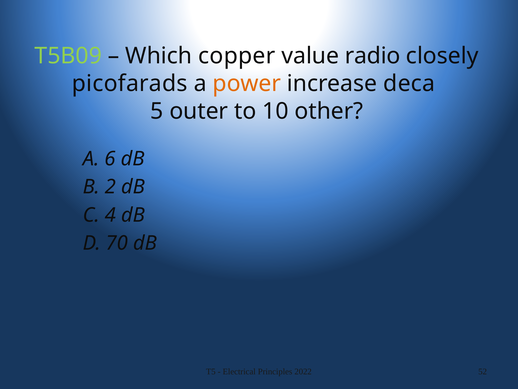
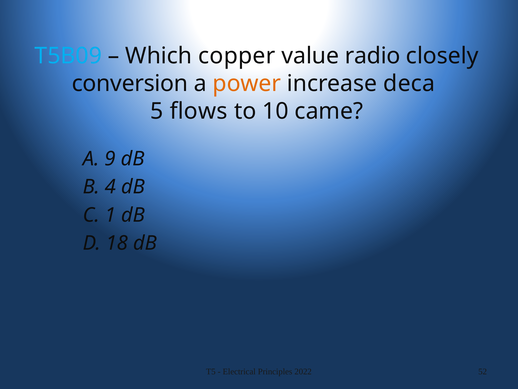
T5B09 colour: light green -> light blue (68, 56)
picofarads: picofarads -> conversion (130, 84)
outer: outer -> flows (199, 111)
other: other -> came (329, 111)
6: 6 -> 9 (110, 158)
2: 2 -> 4 (110, 187)
4: 4 -> 1 (111, 215)
70: 70 -> 18 (117, 243)
